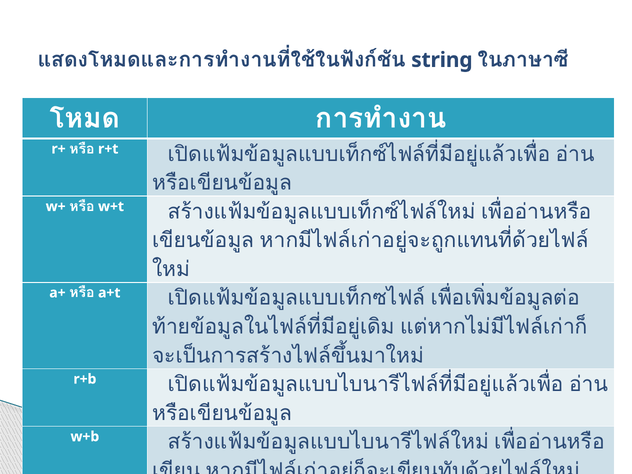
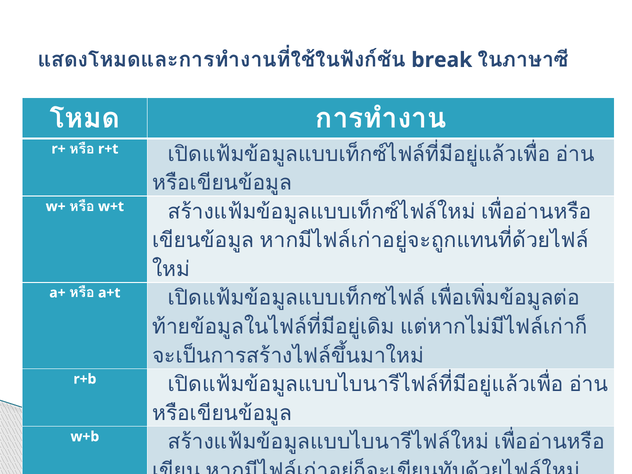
string: string -> break (442, 60)
